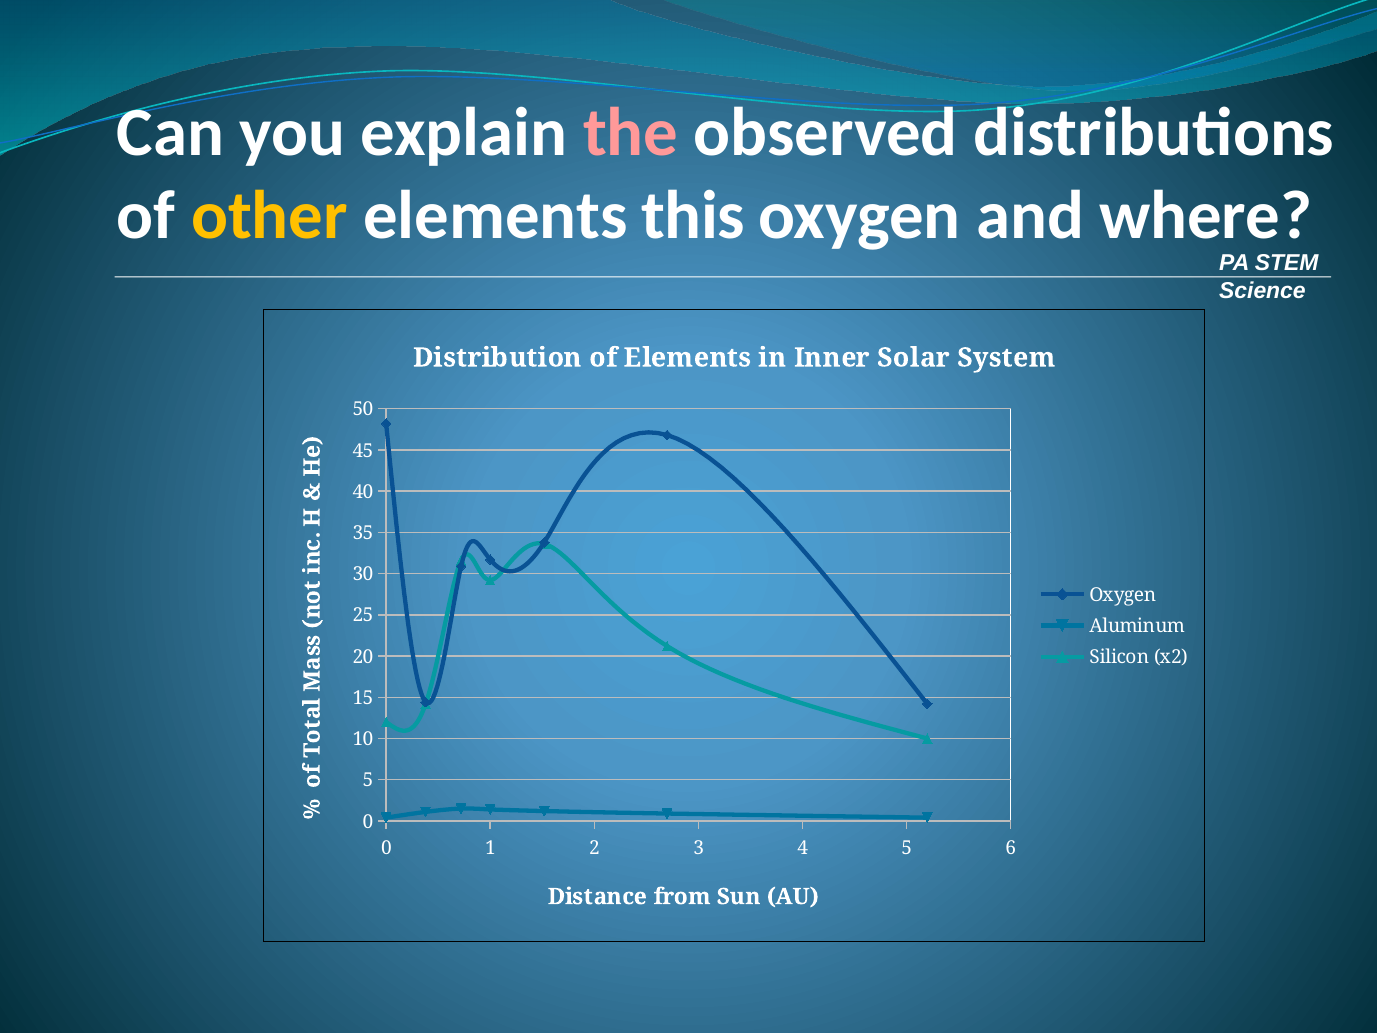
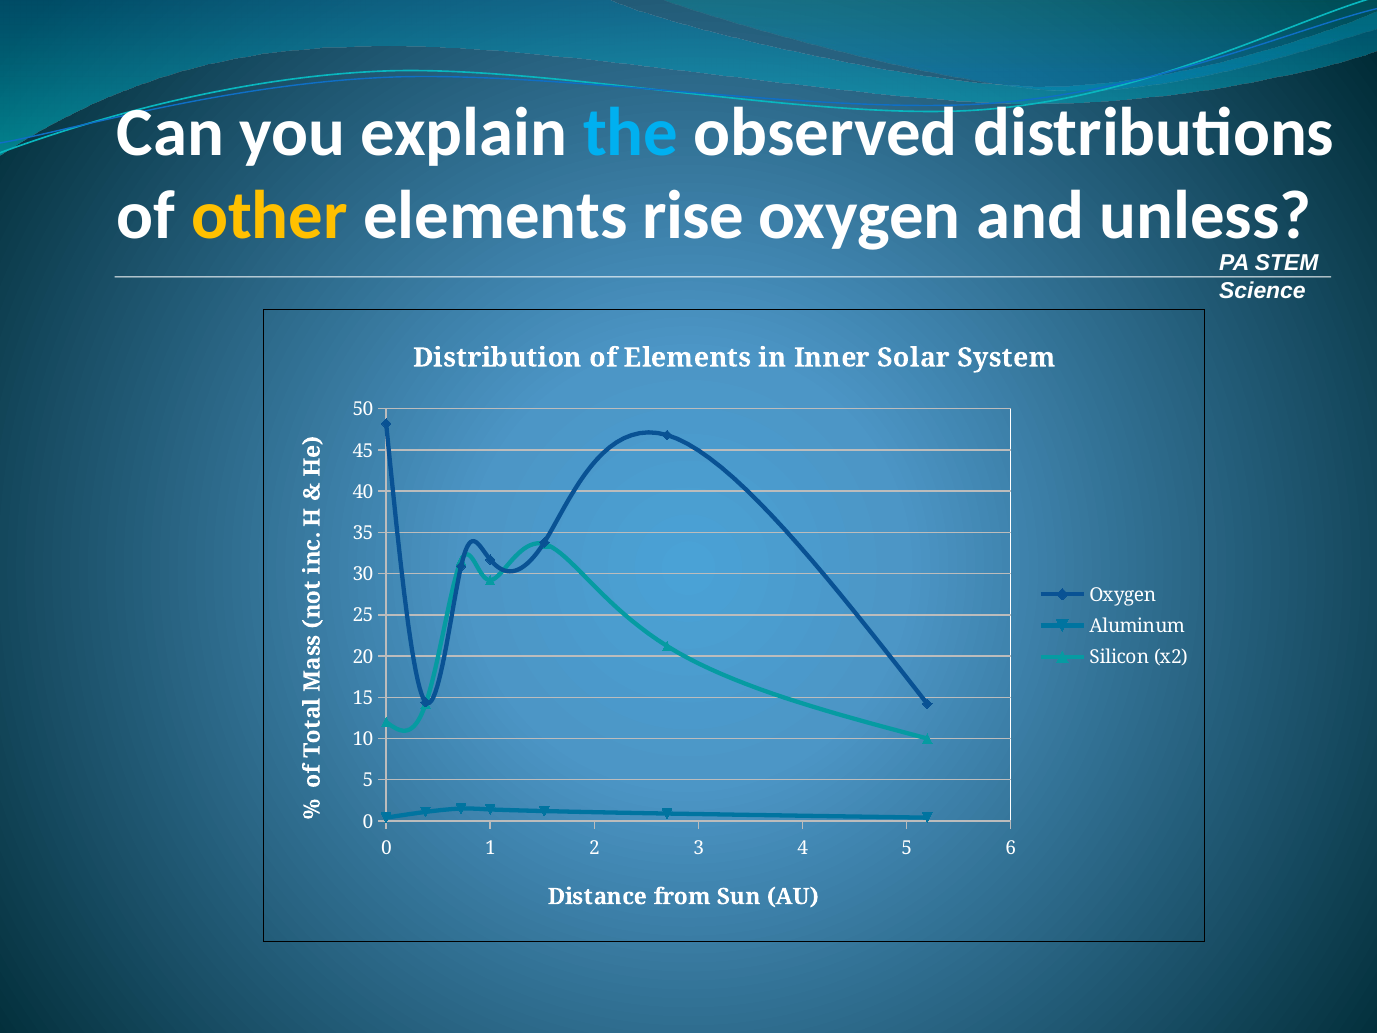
the colour: pink -> light blue (631, 133)
this: this -> rise (693, 216)
where: where -> unless (1206, 216)
